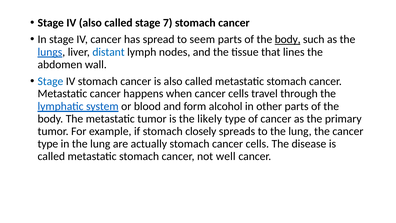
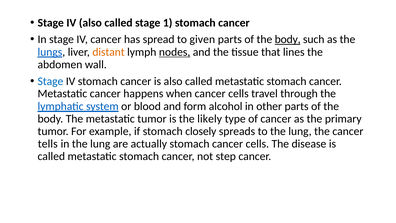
7: 7 -> 1 (168, 23)
seem: seem -> given (202, 39)
distant colour: blue -> orange (109, 52)
nodes underline: none -> present (175, 52)
type: type -> tells (48, 144)
well: well -> step (226, 156)
